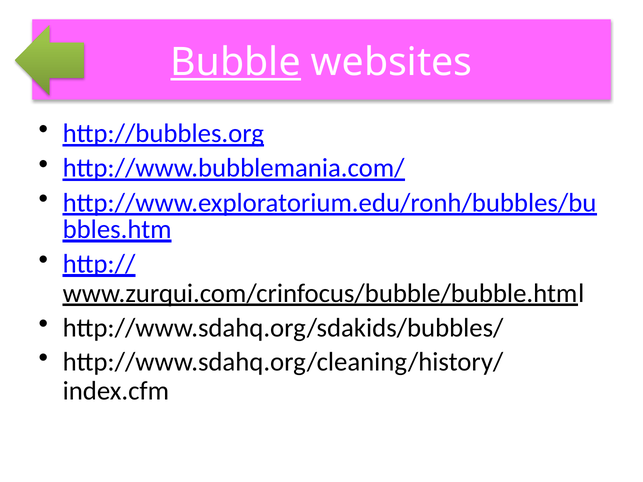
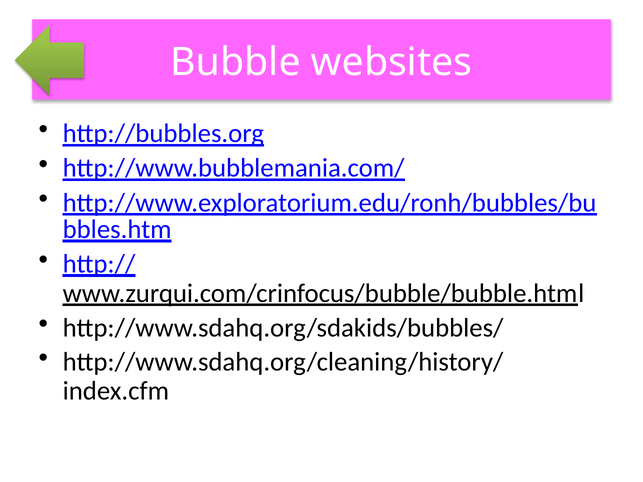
Bubble underline: present -> none (236, 62)
